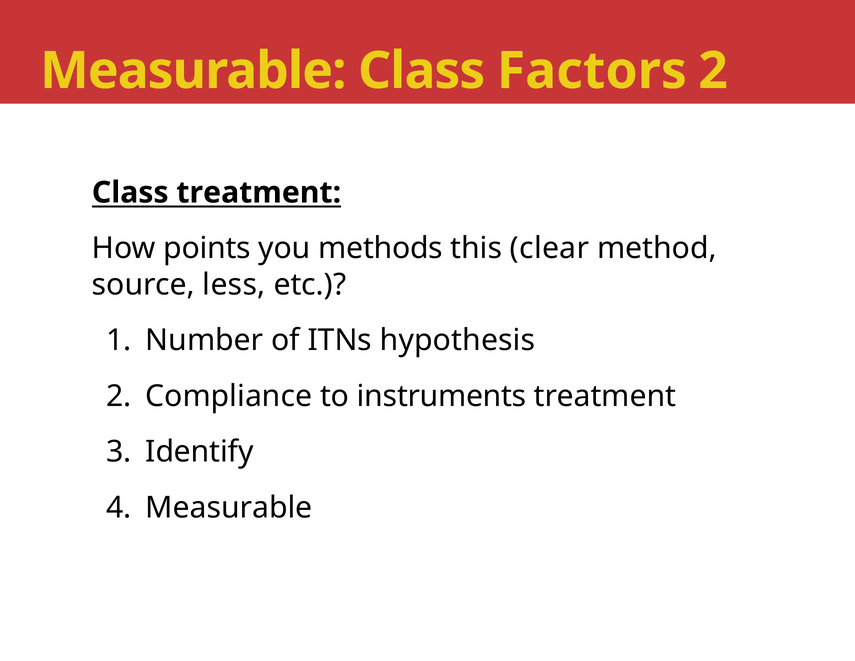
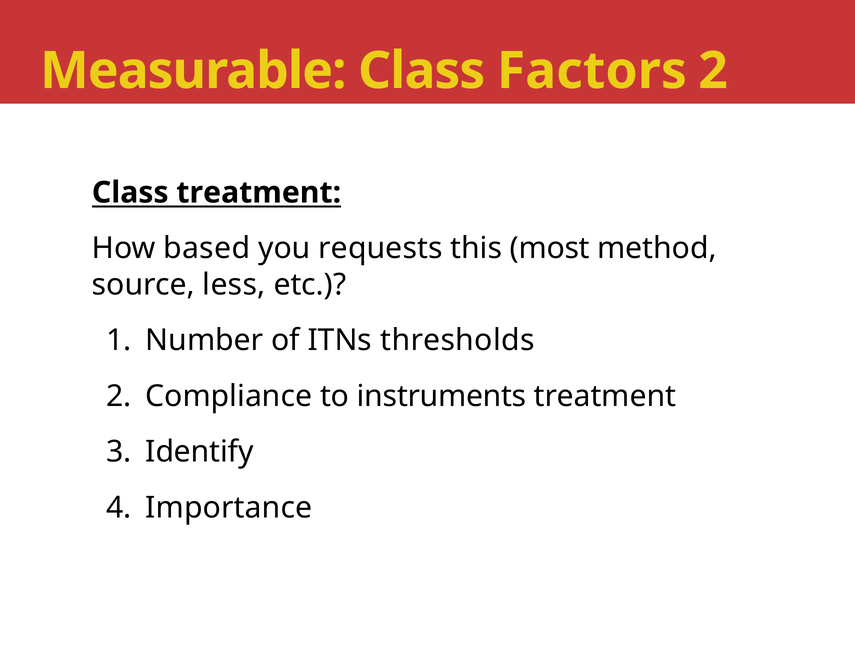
points: points -> based (207, 248)
methods: methods -> requests (380, 248)
clear: clear -> most (550, 248)
hypothesis: hypothesis -> thresholds (457, 340)
Measurable: Measurable -> Importance (229, 507)
